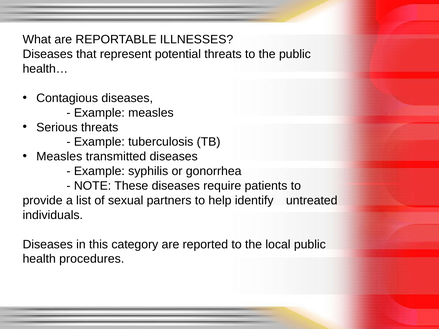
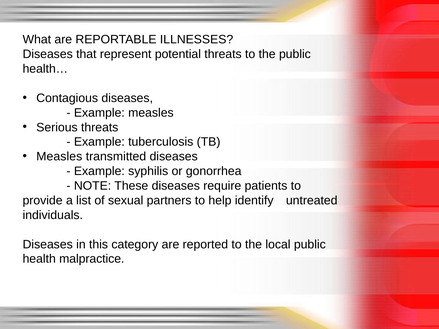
procedures: procedures -> malpractice (92, 259)
